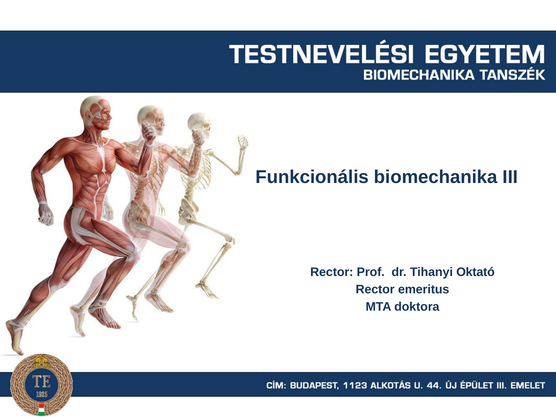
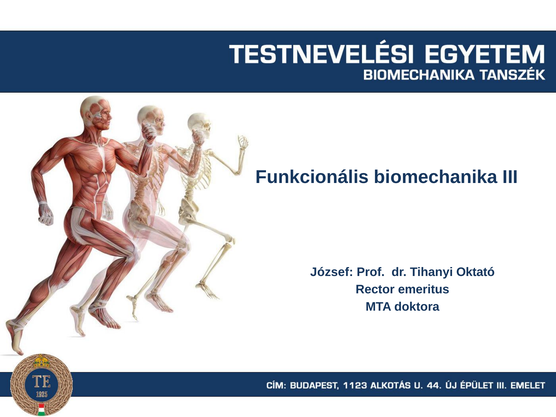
Rector: Rector -> József (332, 272)
